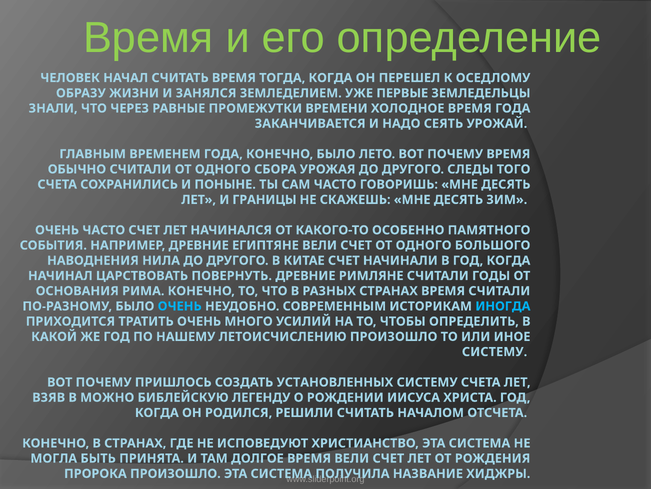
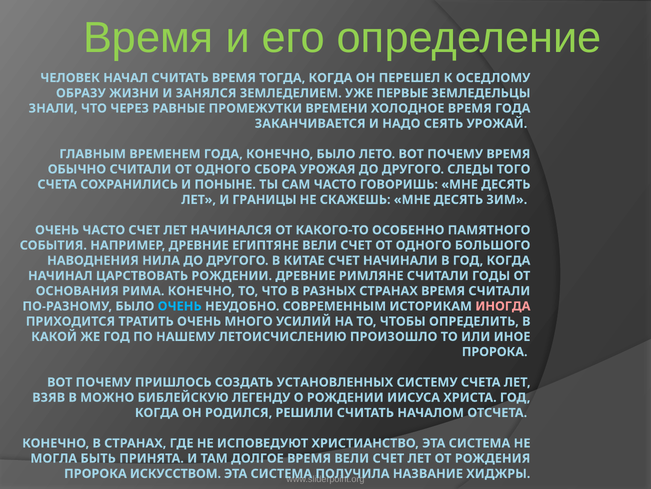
ЦАРСТВОВАТЬ ПОВЕРНУТЬ: ПОВЕРНУТЬ -> РОЖДЕНИИ (232, 275)
ИНОГДА colour: light blue -> pink (503, 306)
СИСТЕМУ: СИСТЕМУ -> ПРОРОКА (495, 351)
ПРОРОКА ПРОИЗОШЛО: ПРОИЗОШЛО -> ИСКУССТВОМ (175, 473)
